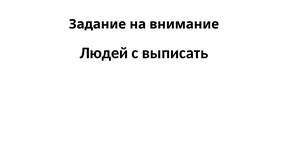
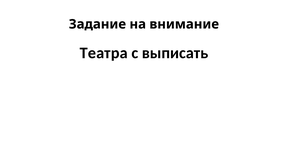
Людей: Людей -> Театра (104, 53)
